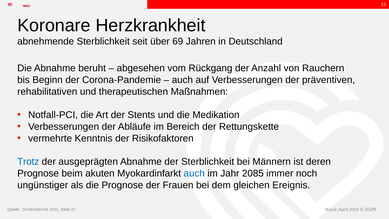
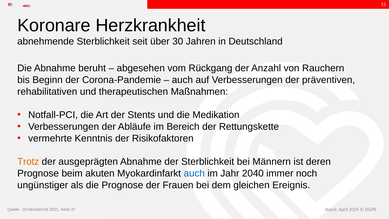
69: 69 -> 30 (178, 41)
Trotz colour: blue -> orange (28, 162)
2085: 2085 -> 2040 (253, 173)
